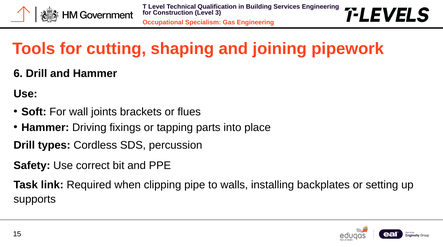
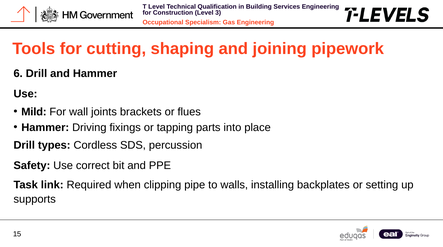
Soft: Soft -> Mild (34, 112)
